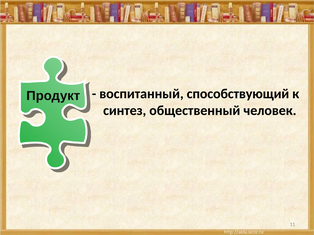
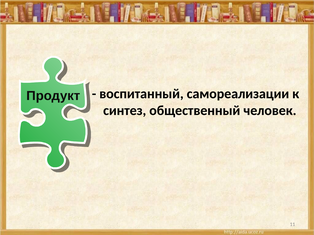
способствующий: способствующий -> самореализации (238, 94)
